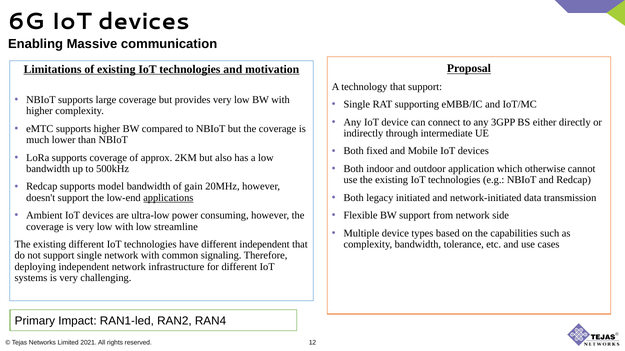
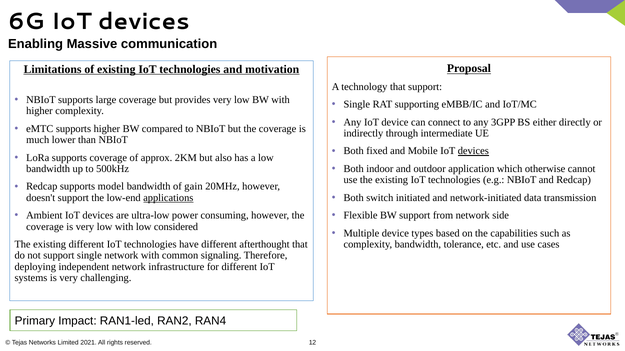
devices underline: none -> present (473, 151)
legacy: legacy -> switch (380, 198)
streamline: streamline -> considered (176, 227)
different independent: independent -> afterthought (265, 245)
